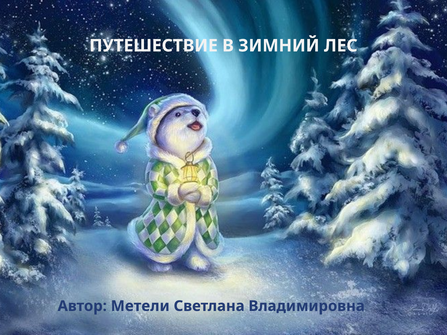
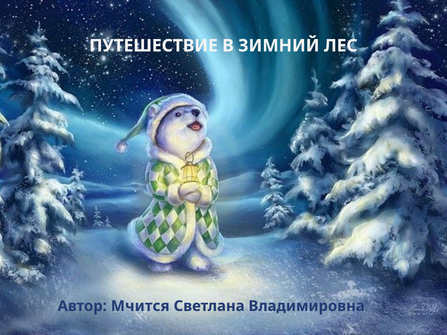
Метели: Метели -> Мчится (140, 306)
